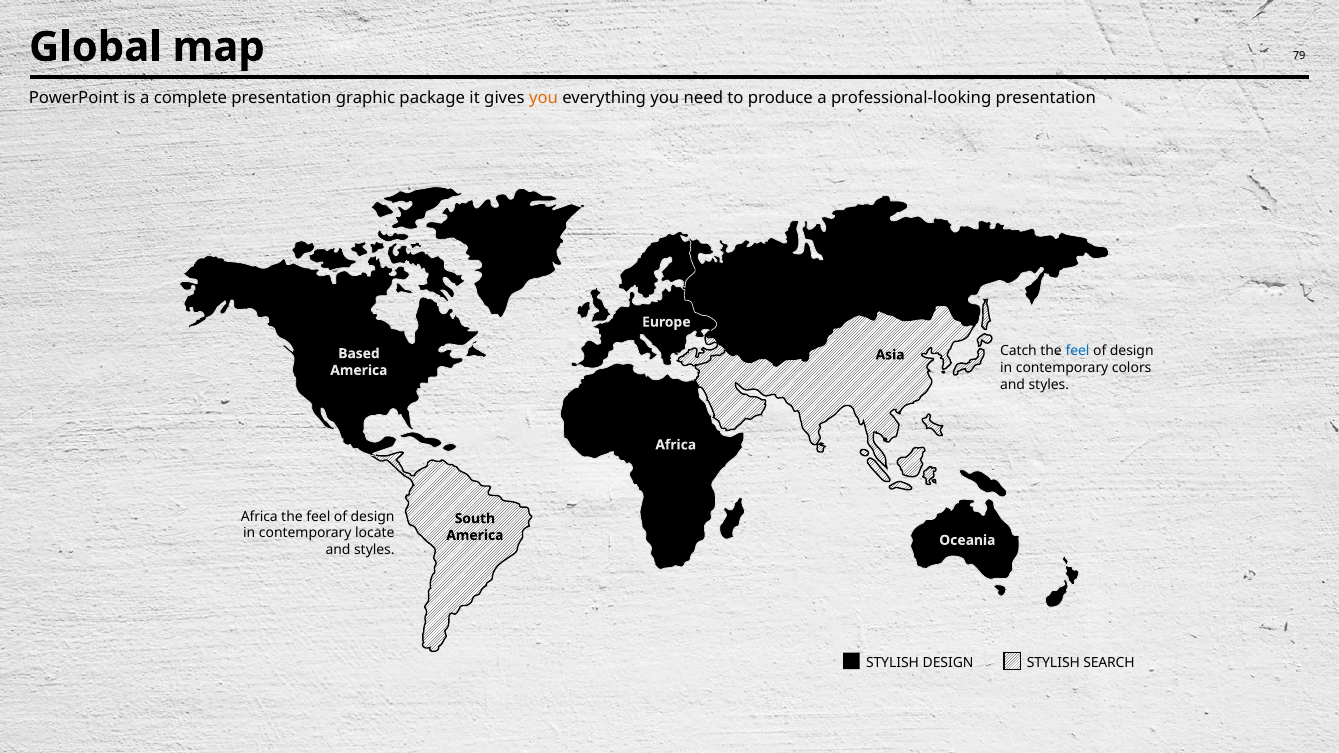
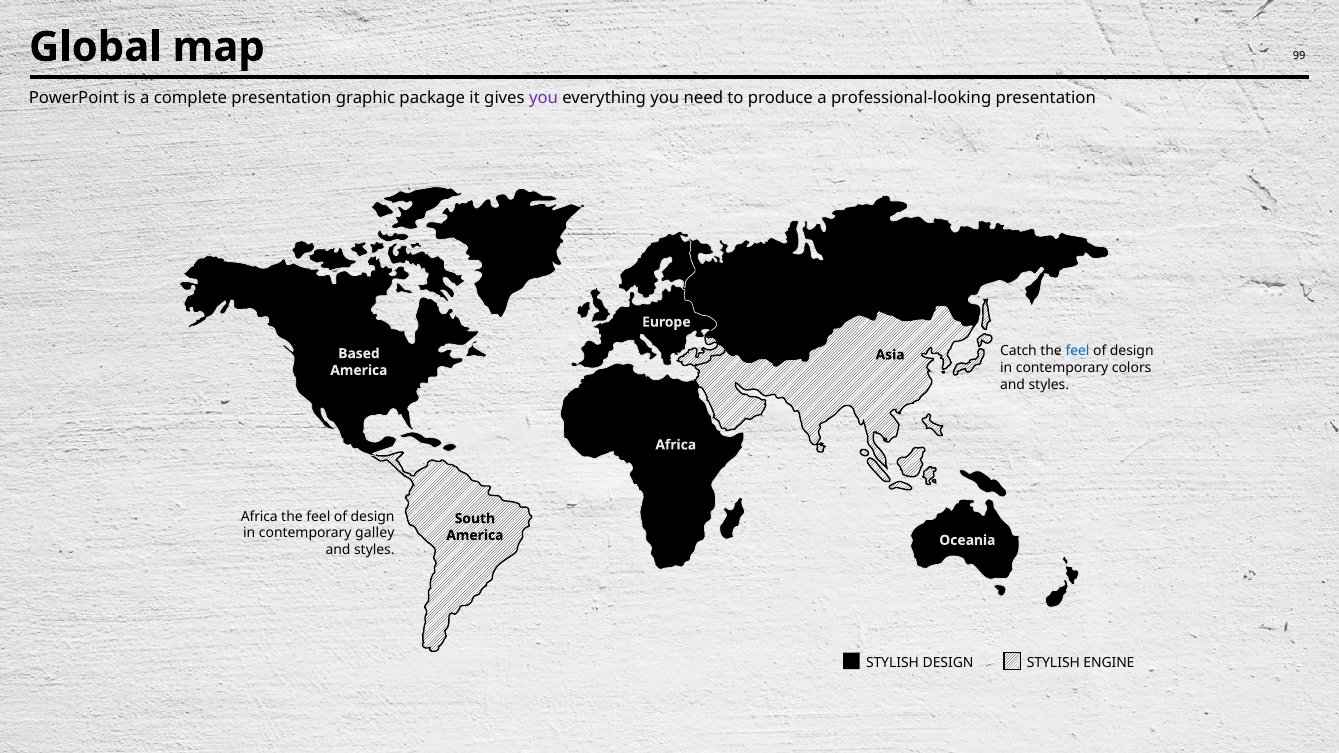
79: 79 -> 99 (1299, 56)
you colour: orange -> purple (544, 98)
locate: locate -> galley (375, 533)
SEARCH: SEARCH -> ENGINE (1109, 663)
